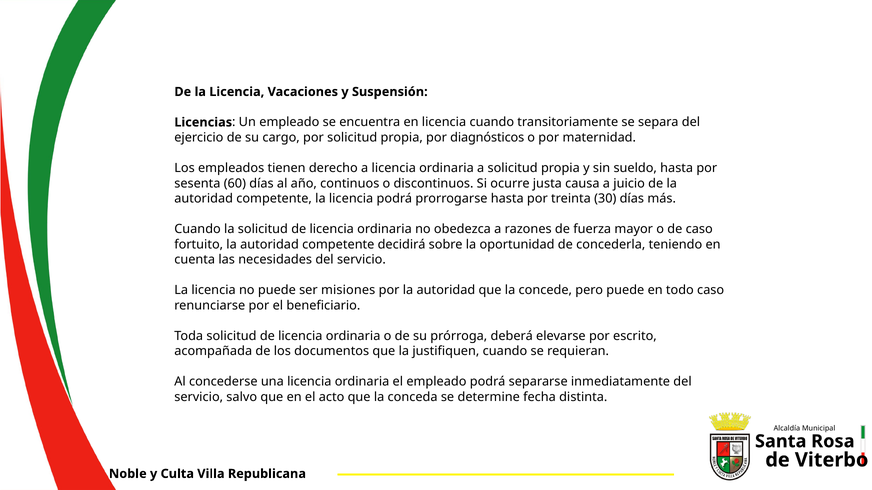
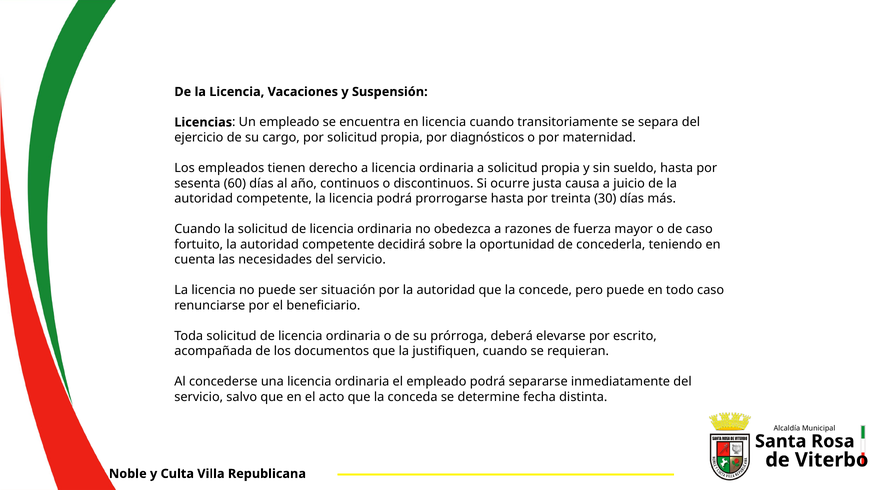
misiones: misiones -> situación (348, 290)
